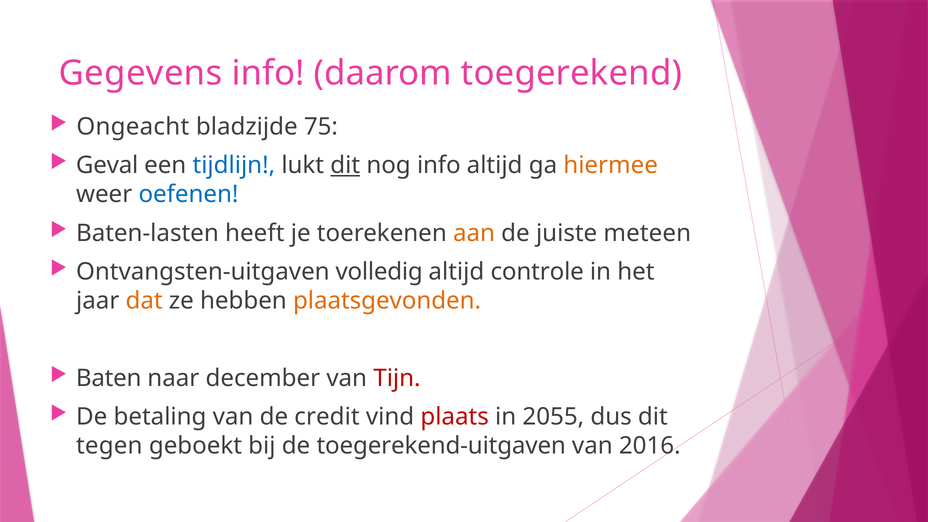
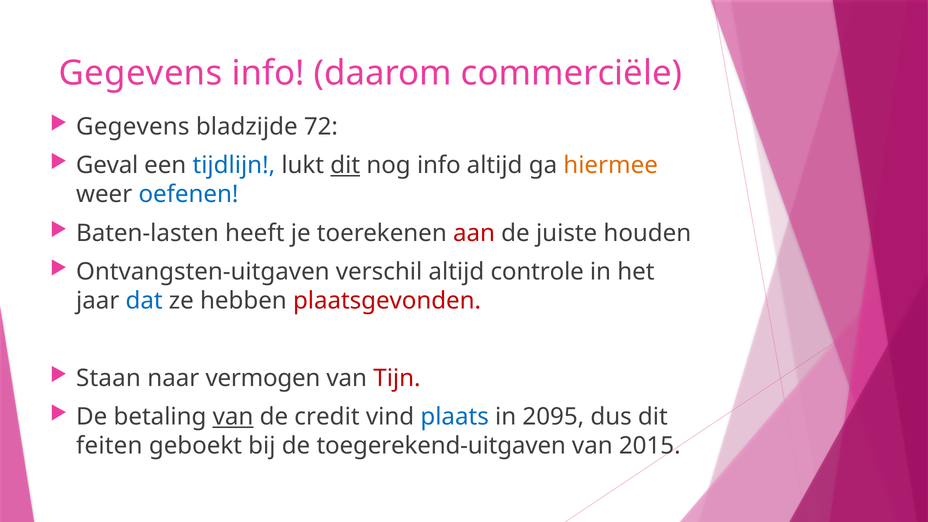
toegerekend: toegerekend -> commerciële (572, 73)
Ongeacht: Ongeacht -> Gegevens (133, 127)
75: 75 -> 72 (321, 127)
aan colour: orange -> red (474, 233)
meteen: meteen -> houden (647, 233)
volledig: volledig -> verschil (379, 272)
dat colour: orange -> blue (144, 301)
plaatsgevonden colour: orange -> red (387, 301)
Baten: Baten -> Staan (109, 378)
december: december -> vermogen (263, 378)
van underline: none -> present (233, 417)
plaats colour: red -> blue (455, 417)
2055: 2055 -> 2095 (553, 417)
tegen: tegen -> feiten (109, 446)
2016: 2016 -> 2015 (650, 446)
